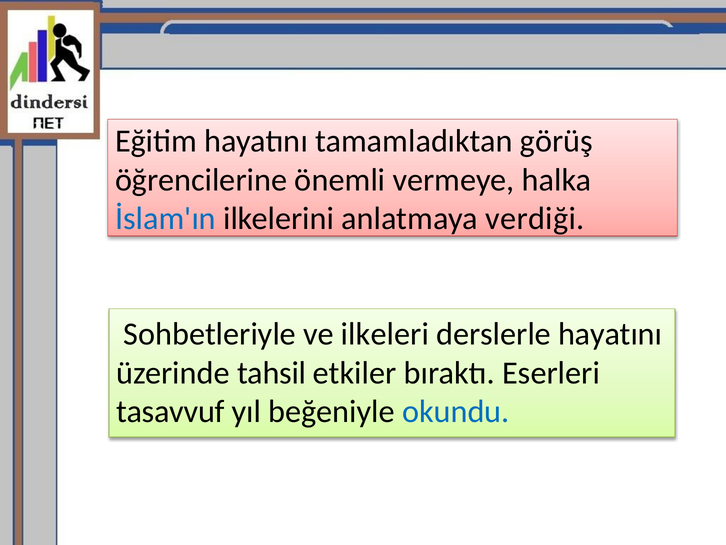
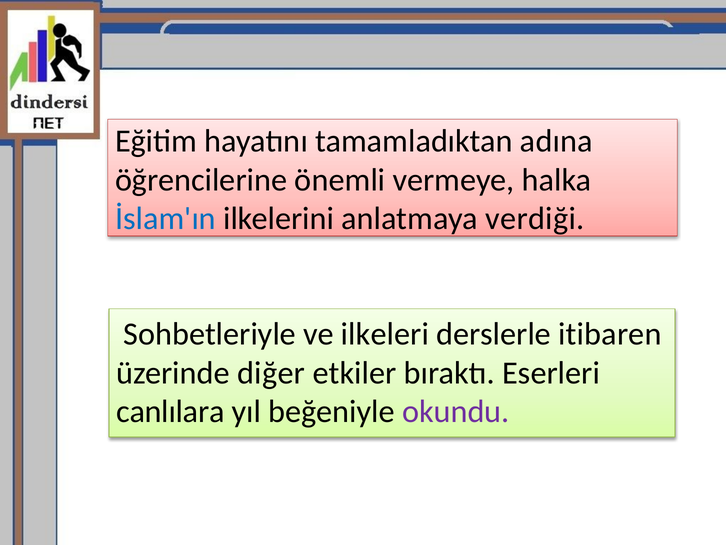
görüş: görüş -> adına (556, 141)
derslerle hayatını: hayatını -> itibaren (610, 334)
tahsil: tahsil -> diğer (271, 373)
tasavvuf: tasavvuf -> canlılara (170, 411)
okundu colour: blue -> purple (456, 411)
